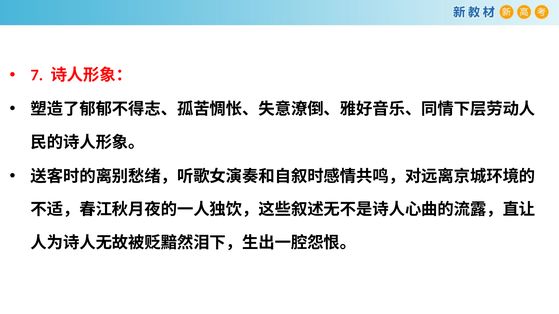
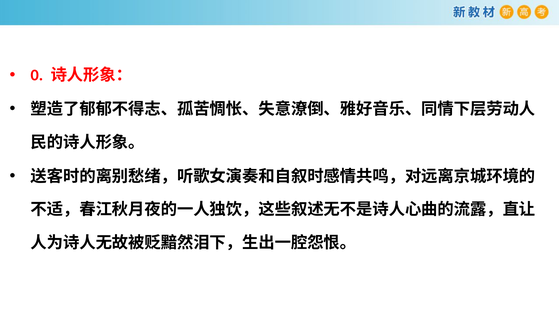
7: 7 -> 0 (37, 75)
